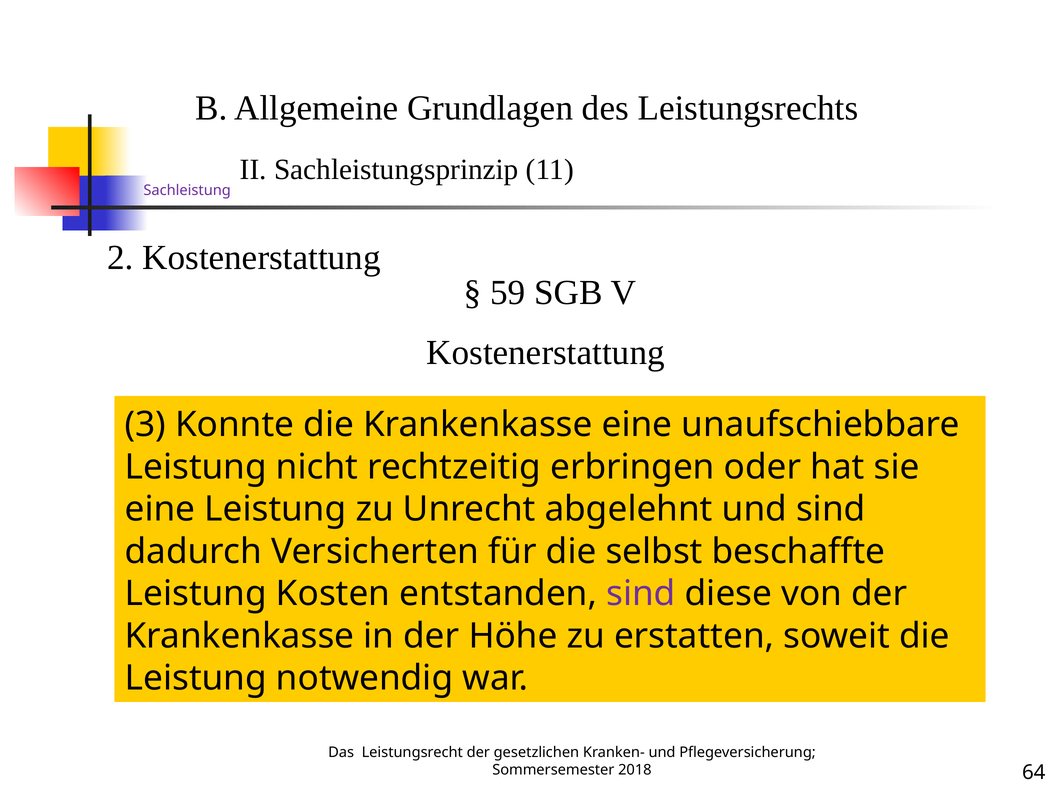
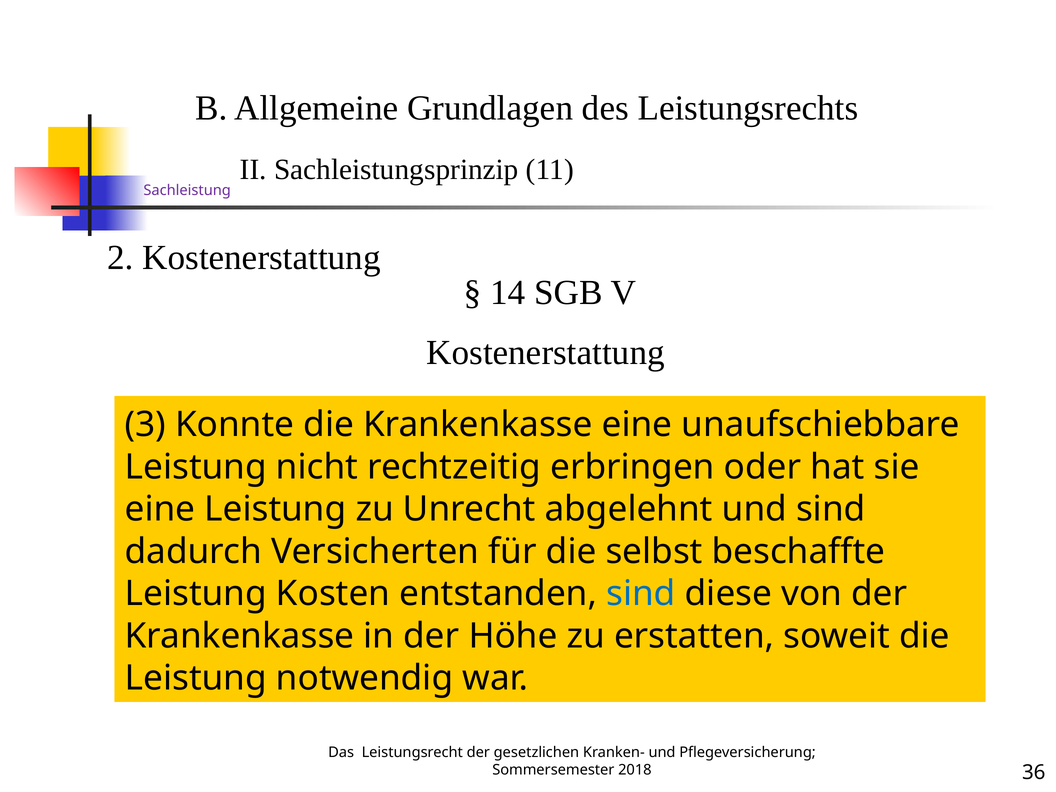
59: 59 -> 14 (508, 293)
sind colour: purple -> blue (641, 594)
64: 64 -> 36 (1034, 772)
